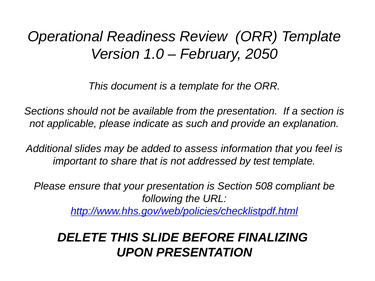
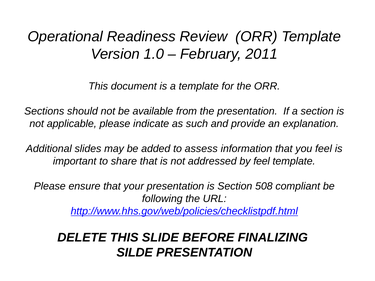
2050: 2050 -> 2011 (262, 54)
by test: test -> feel (262, 161)
UPON: UPON -> SILDE (135, 253)
